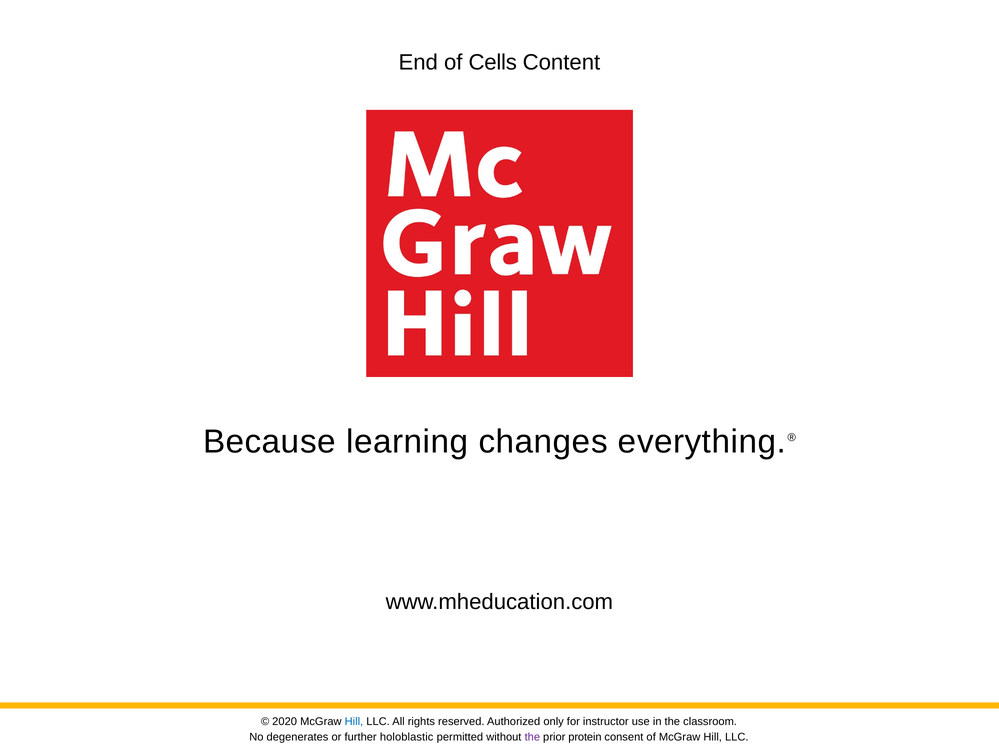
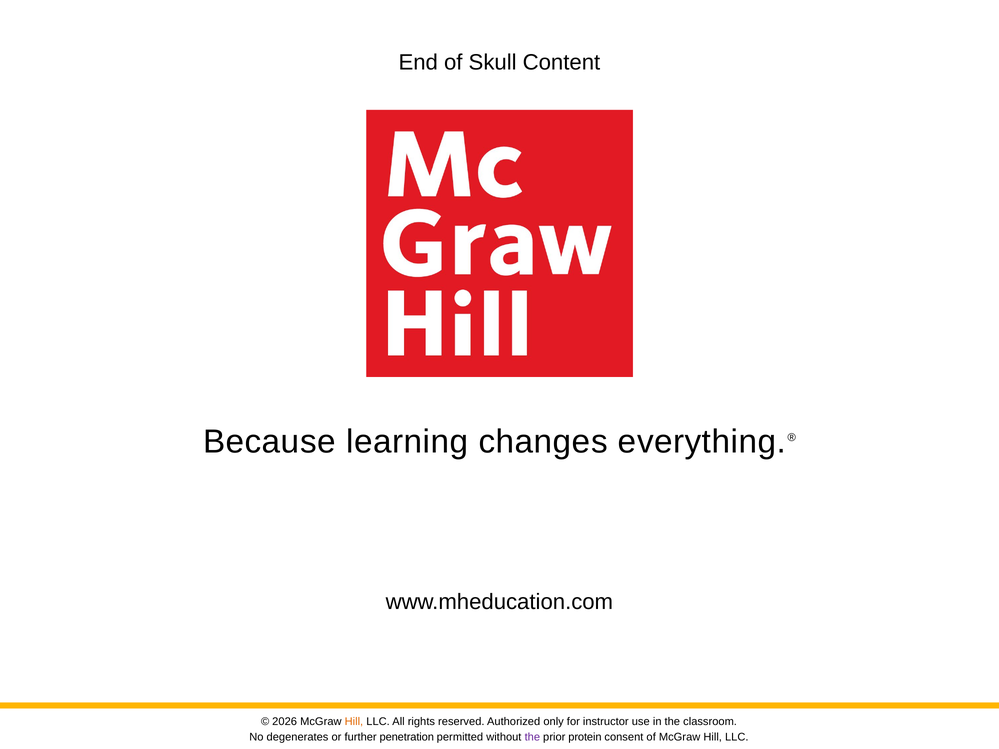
Cells: Cells -> Skull (493, 62)
2020: 2020 -> 2026 (285, 722)
Hill colour: blue -> orange (354, 722)
holoblastic: holoblastic -> penetration (407, 737)
